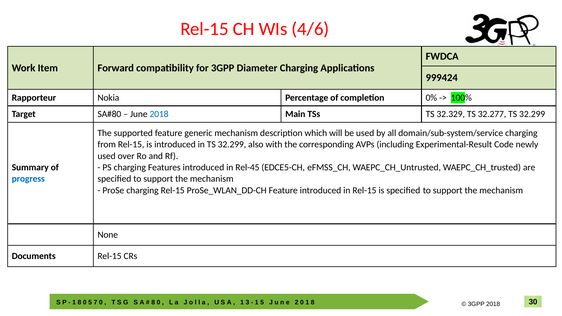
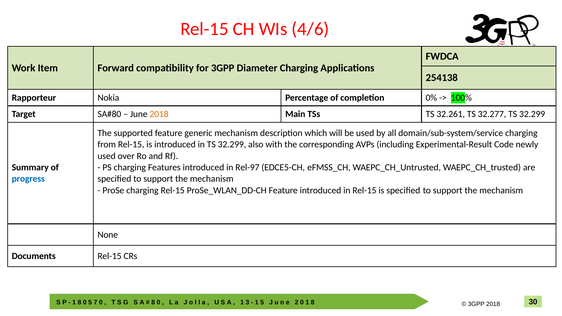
999424: 999424 -> 254138 (442, 78)
2018 colour: blue -> orange (159, 114)
32.329: 32.329 -> 32.261 (451, 114)
Rel-45: Rel-45 -> Rel-97 (247, 167)
